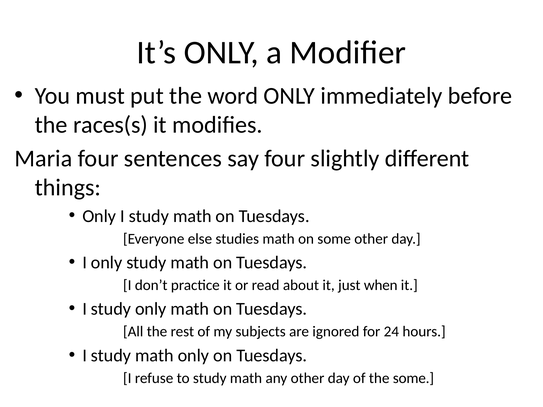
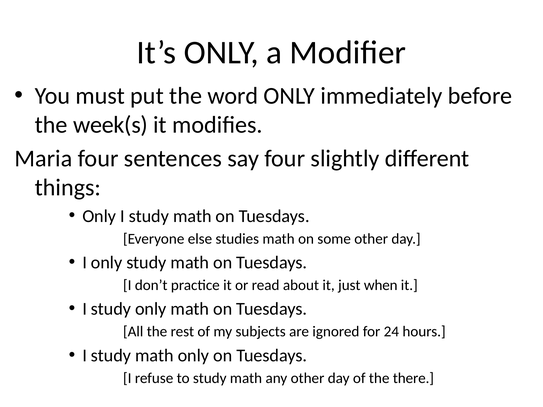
races(s: races(s -> week(s (110, 125)
the some: some -> there (413, 378)
